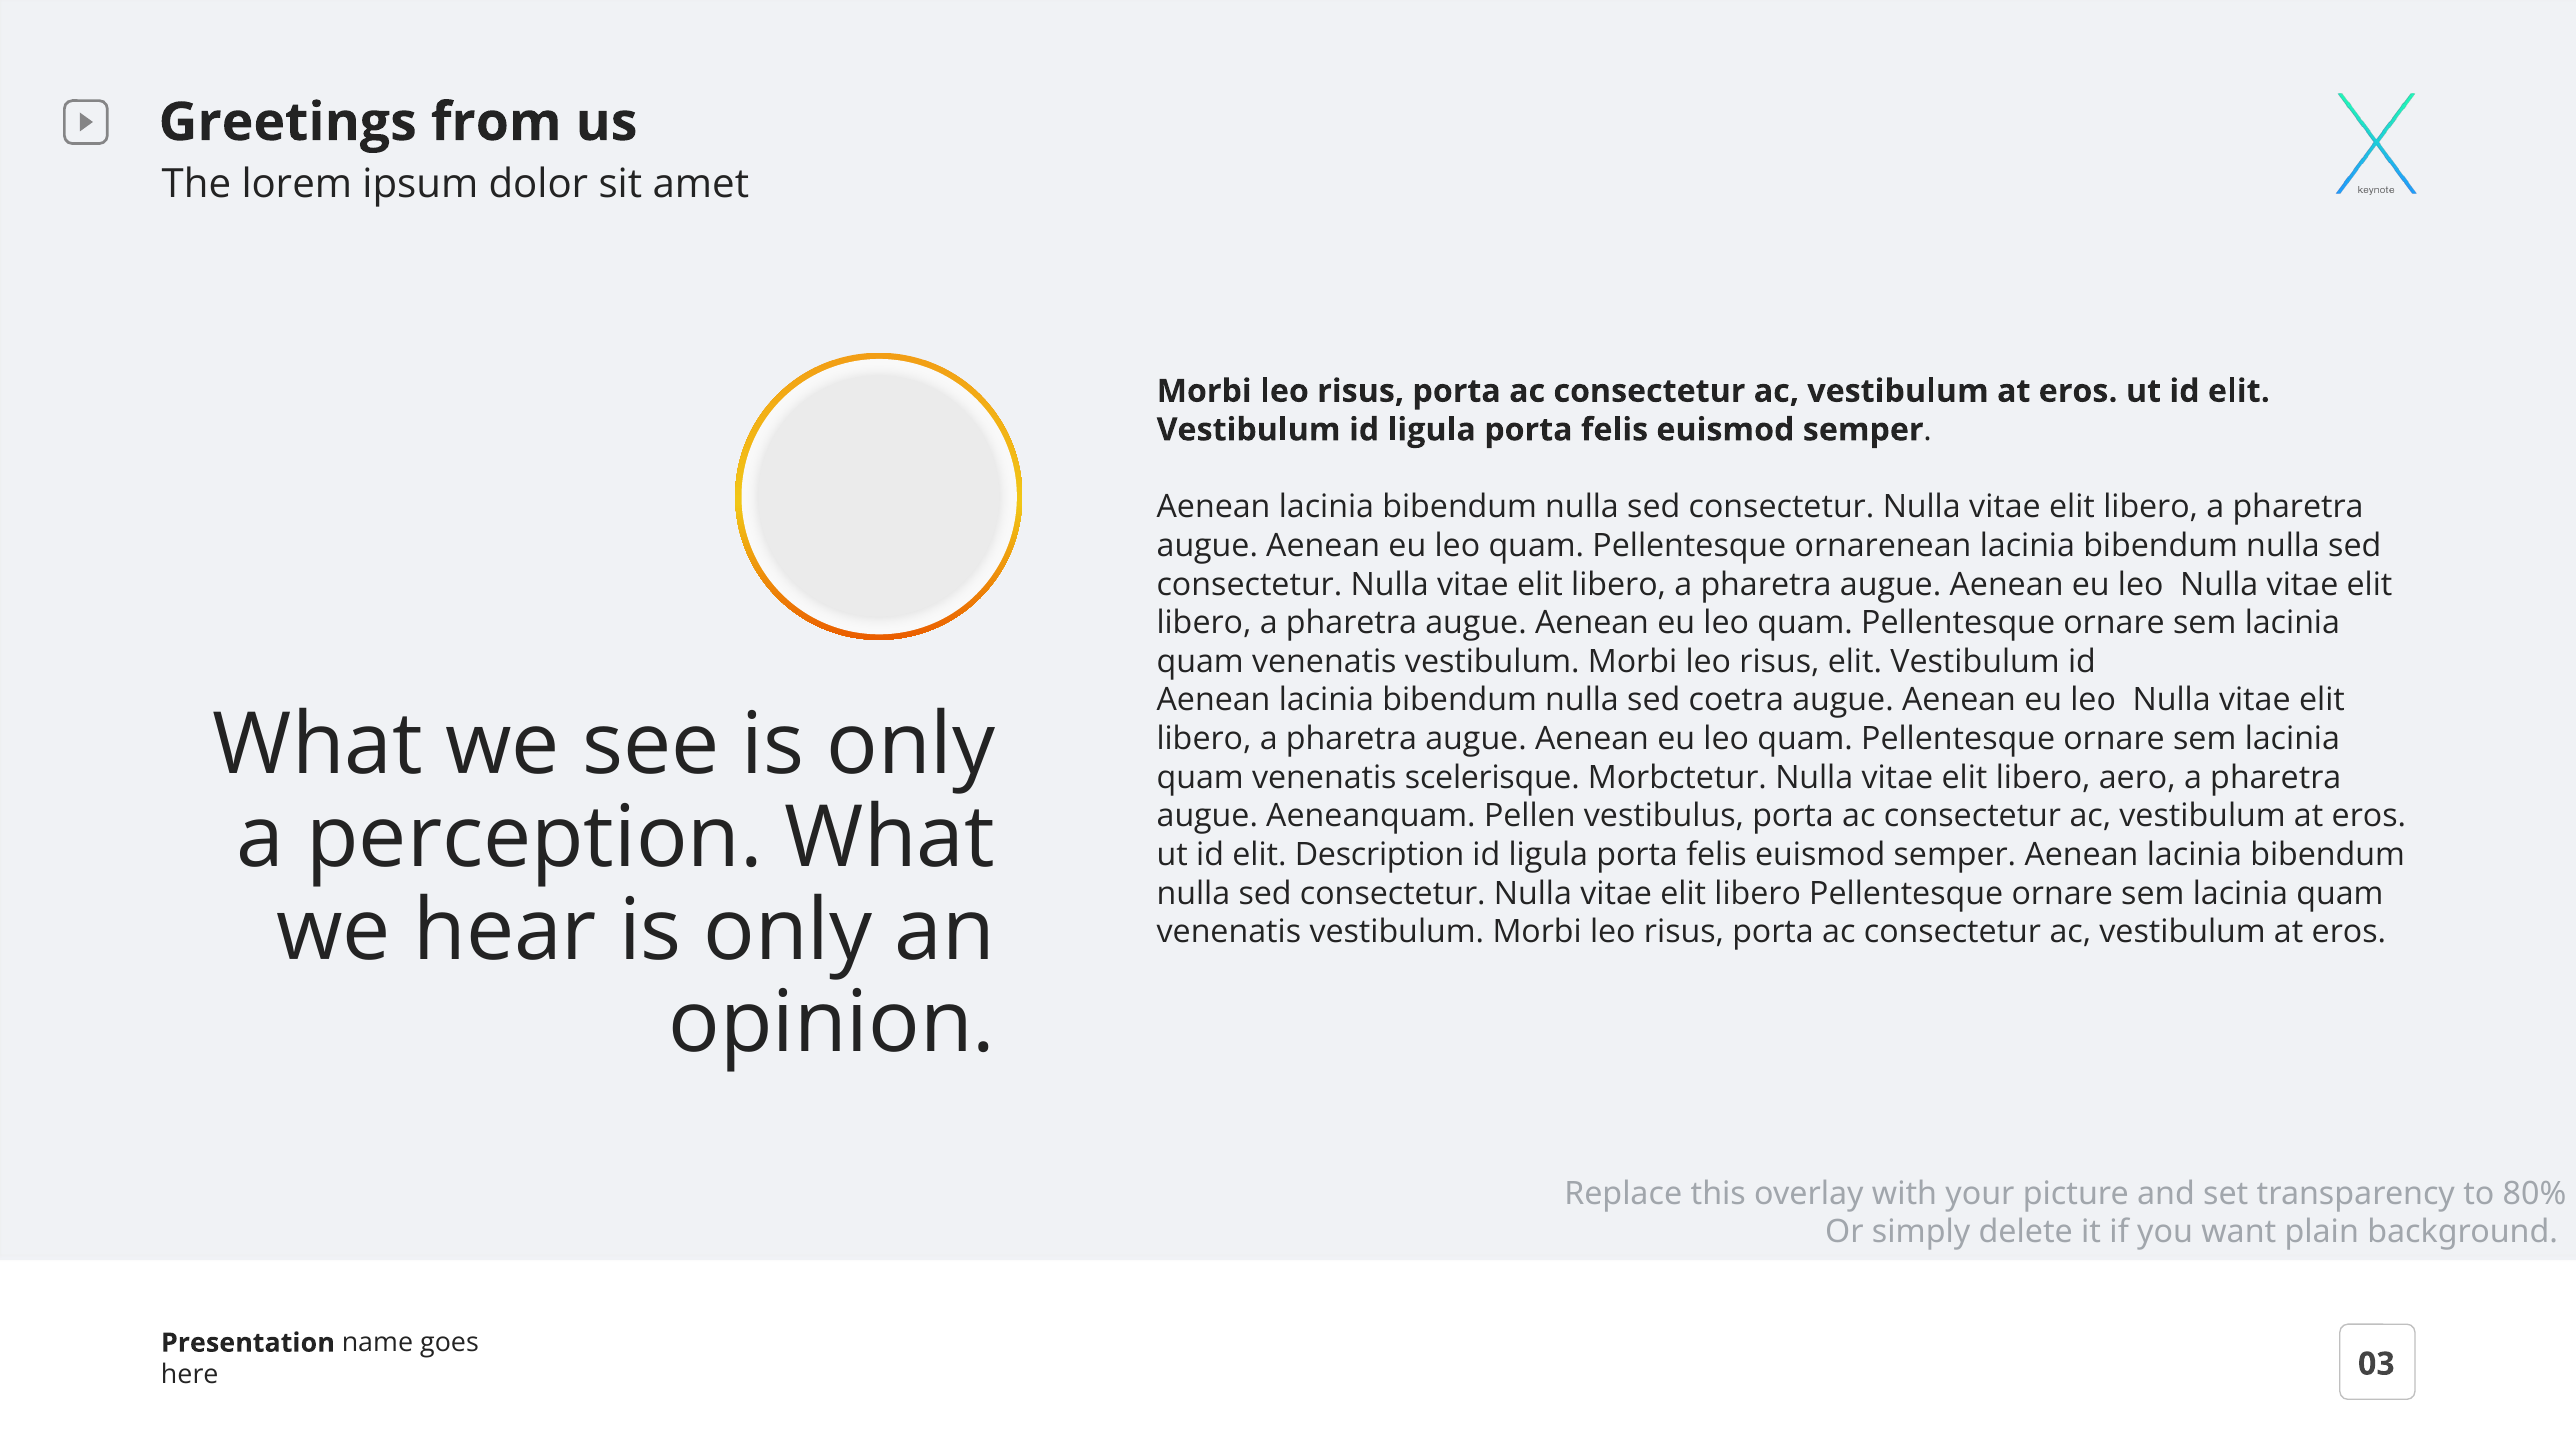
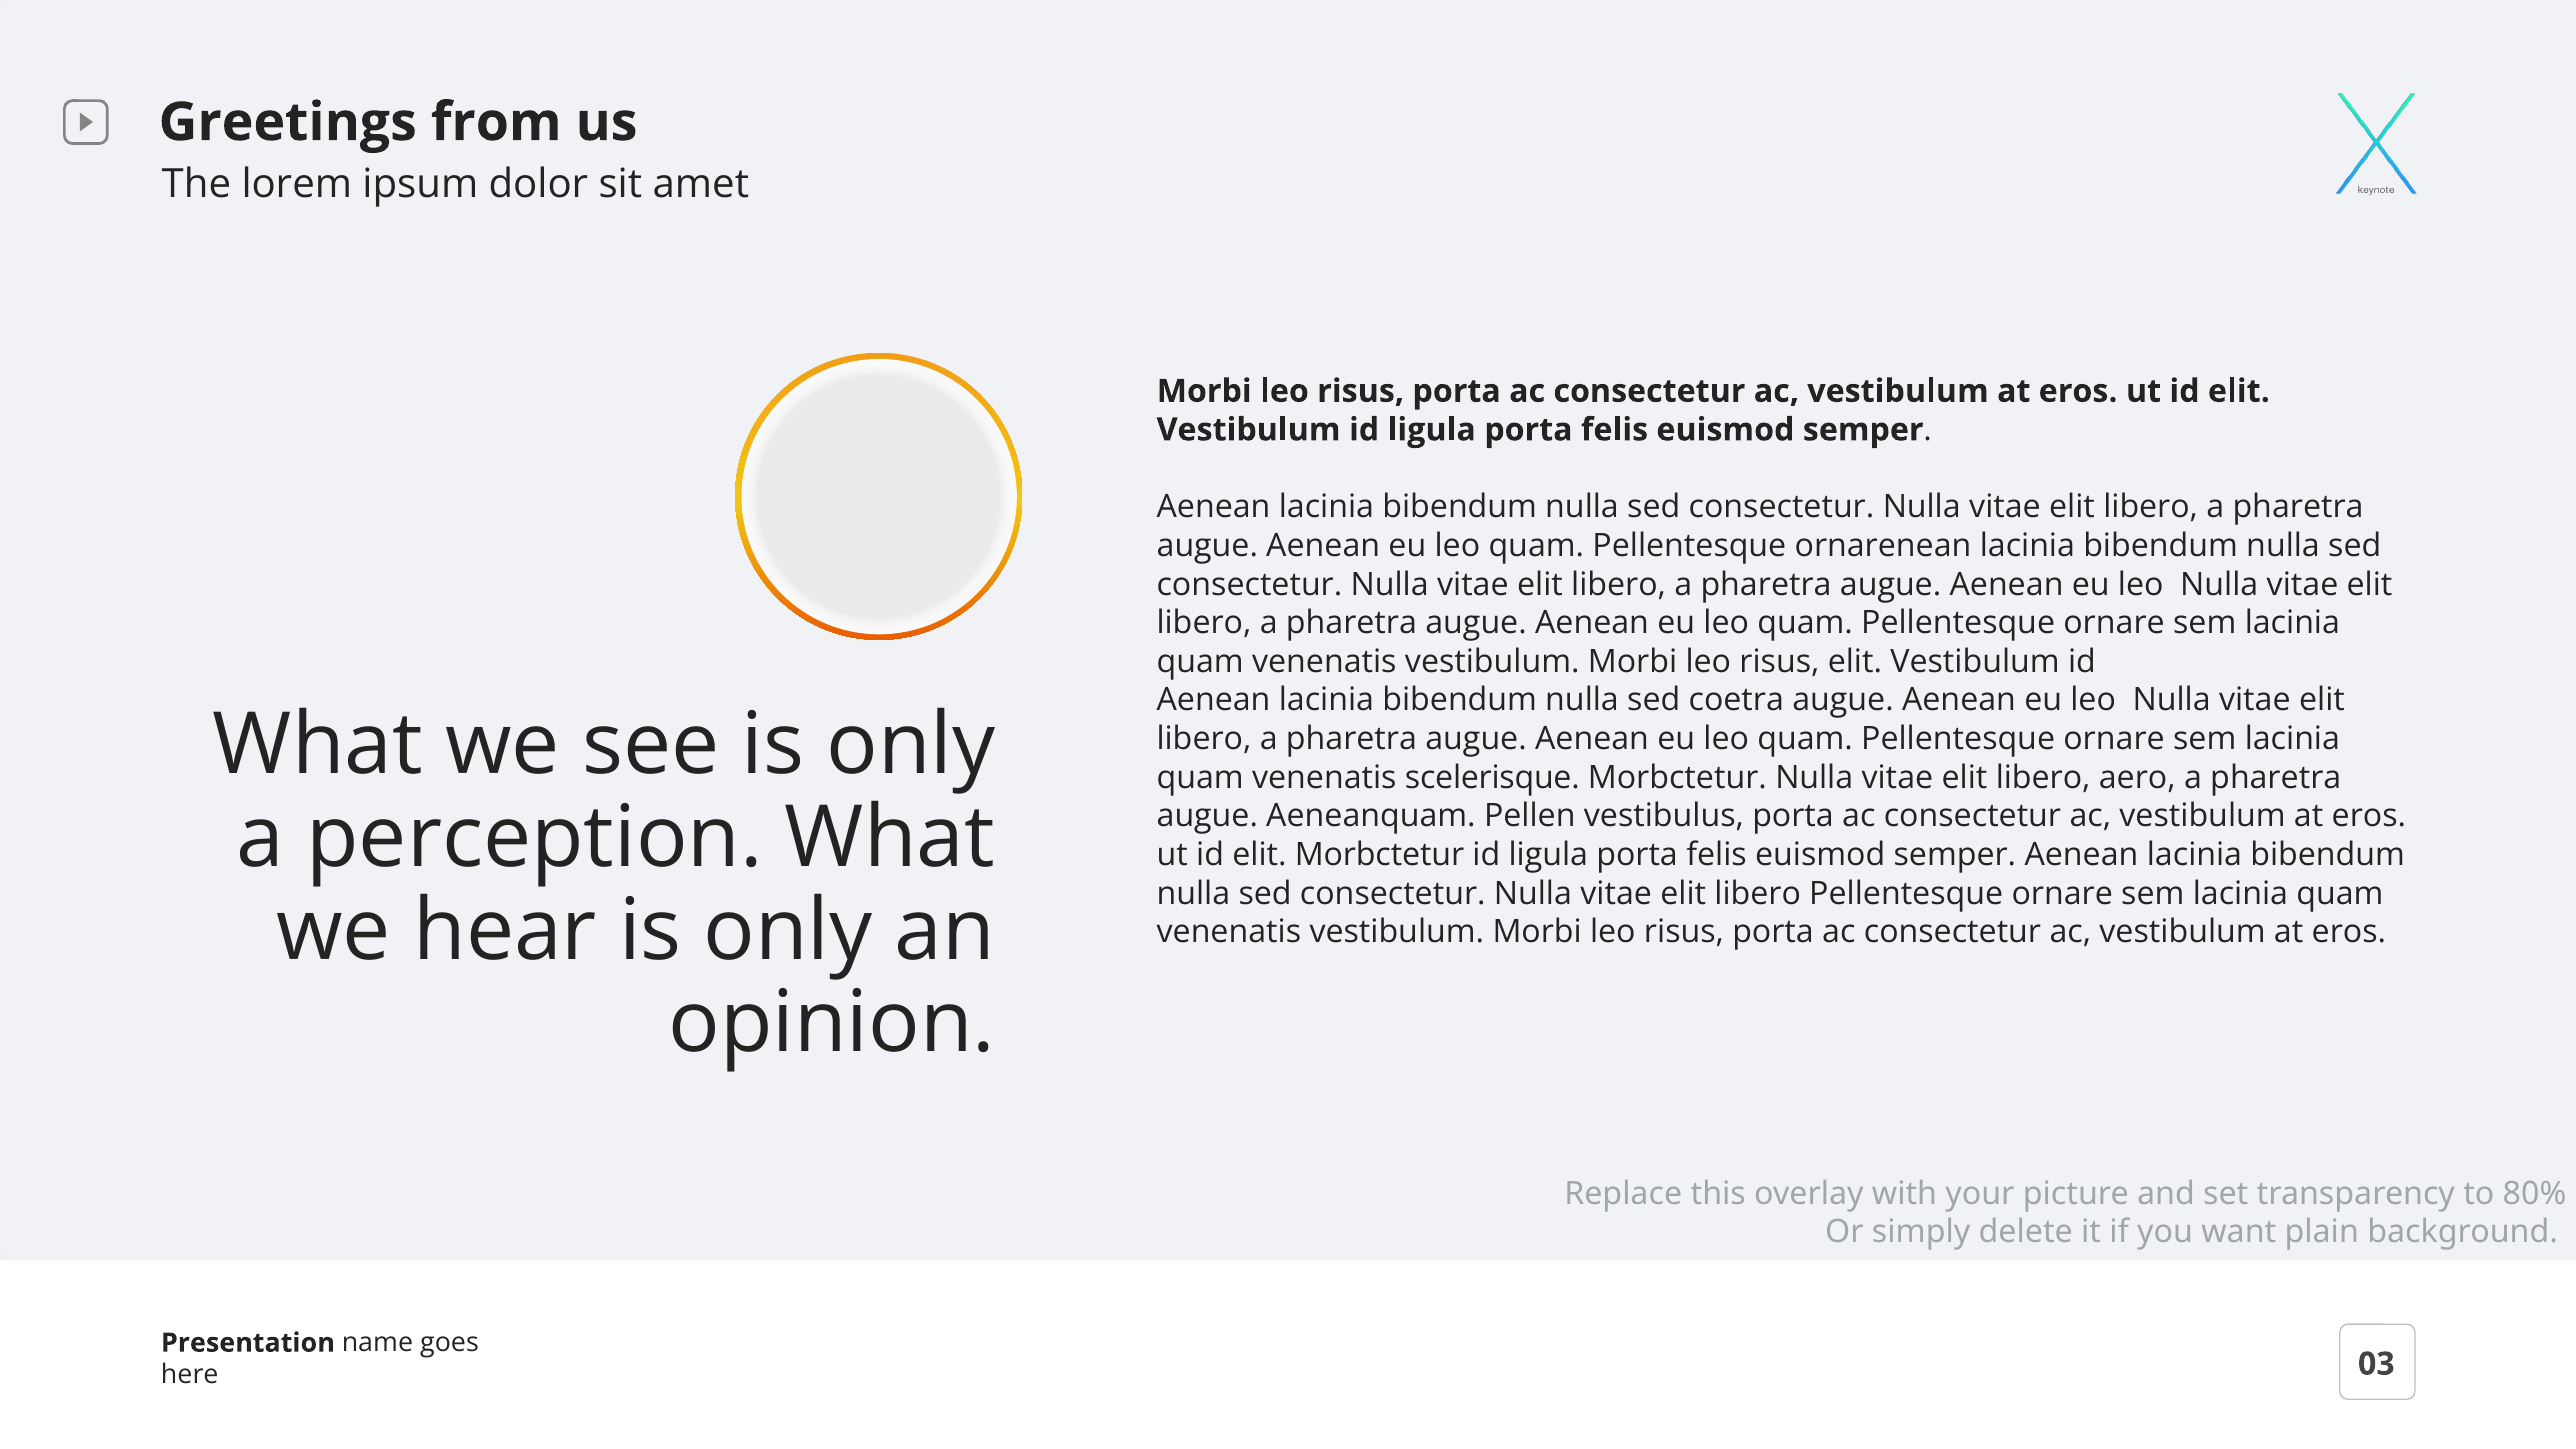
elit Description: Description -> Morbctetur (1380, 855)
